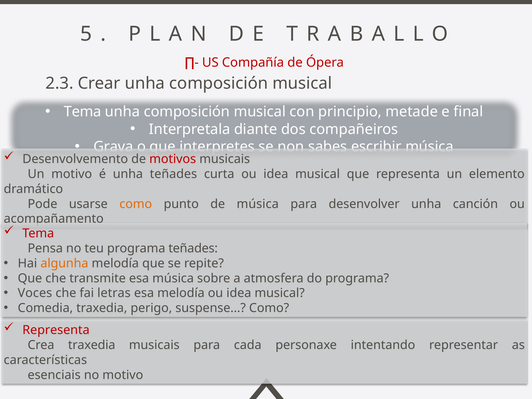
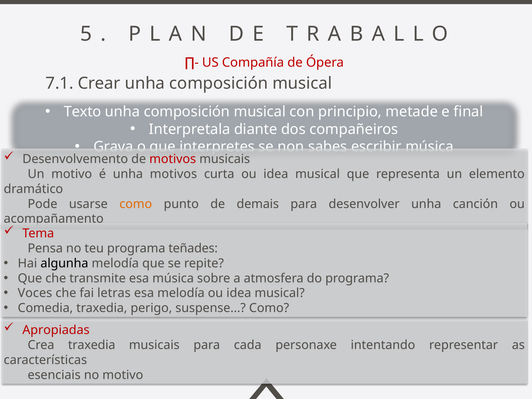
2.3: 2.3 -> 7.1 (60, 83)
Tema: Tema -> Texto (83, 112)
unha teñades: teñades -> motivos (173, 174)
de música: música -> demais (258, 204)
algunha colour: orange -> black (64, 263)
Representa: Representa -> Apropiadas (56, 330)
